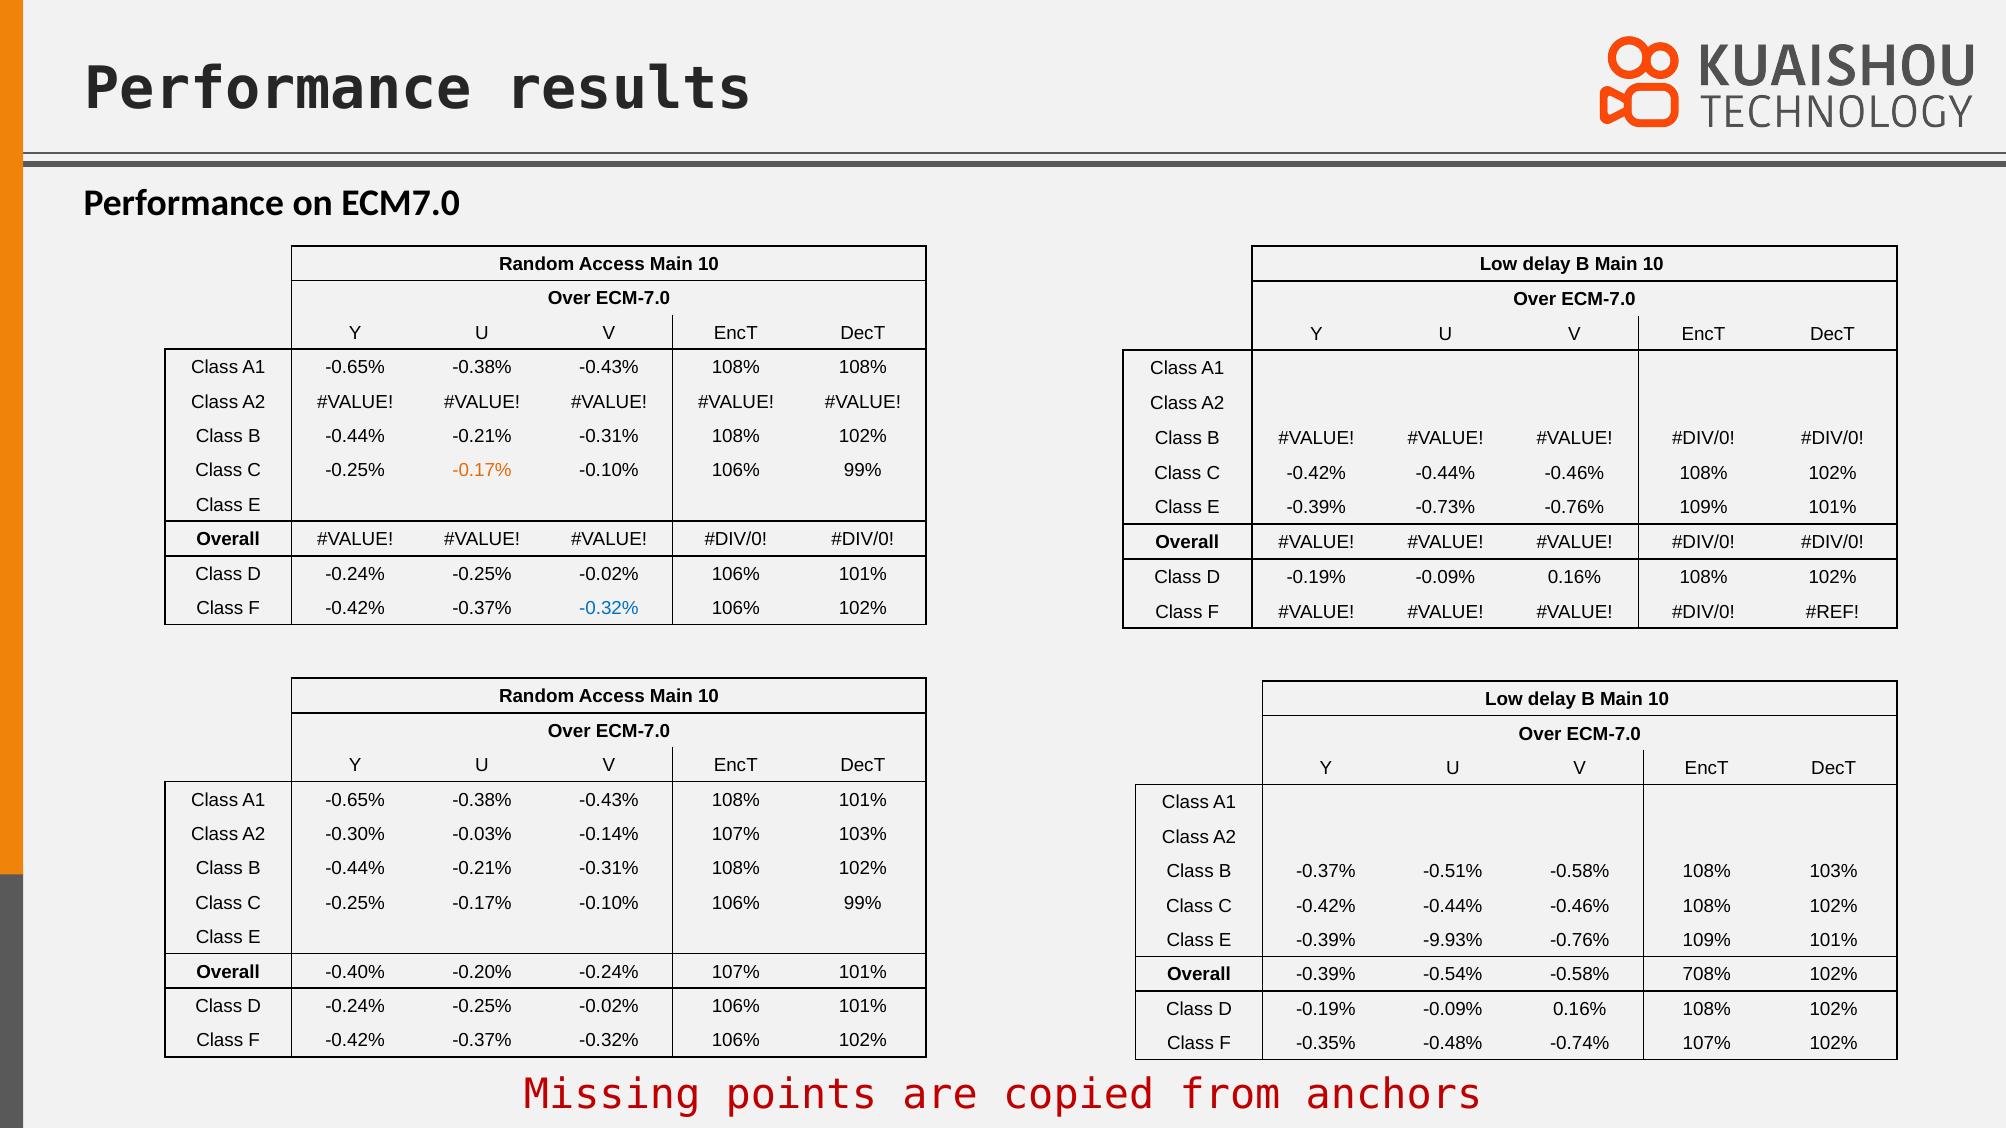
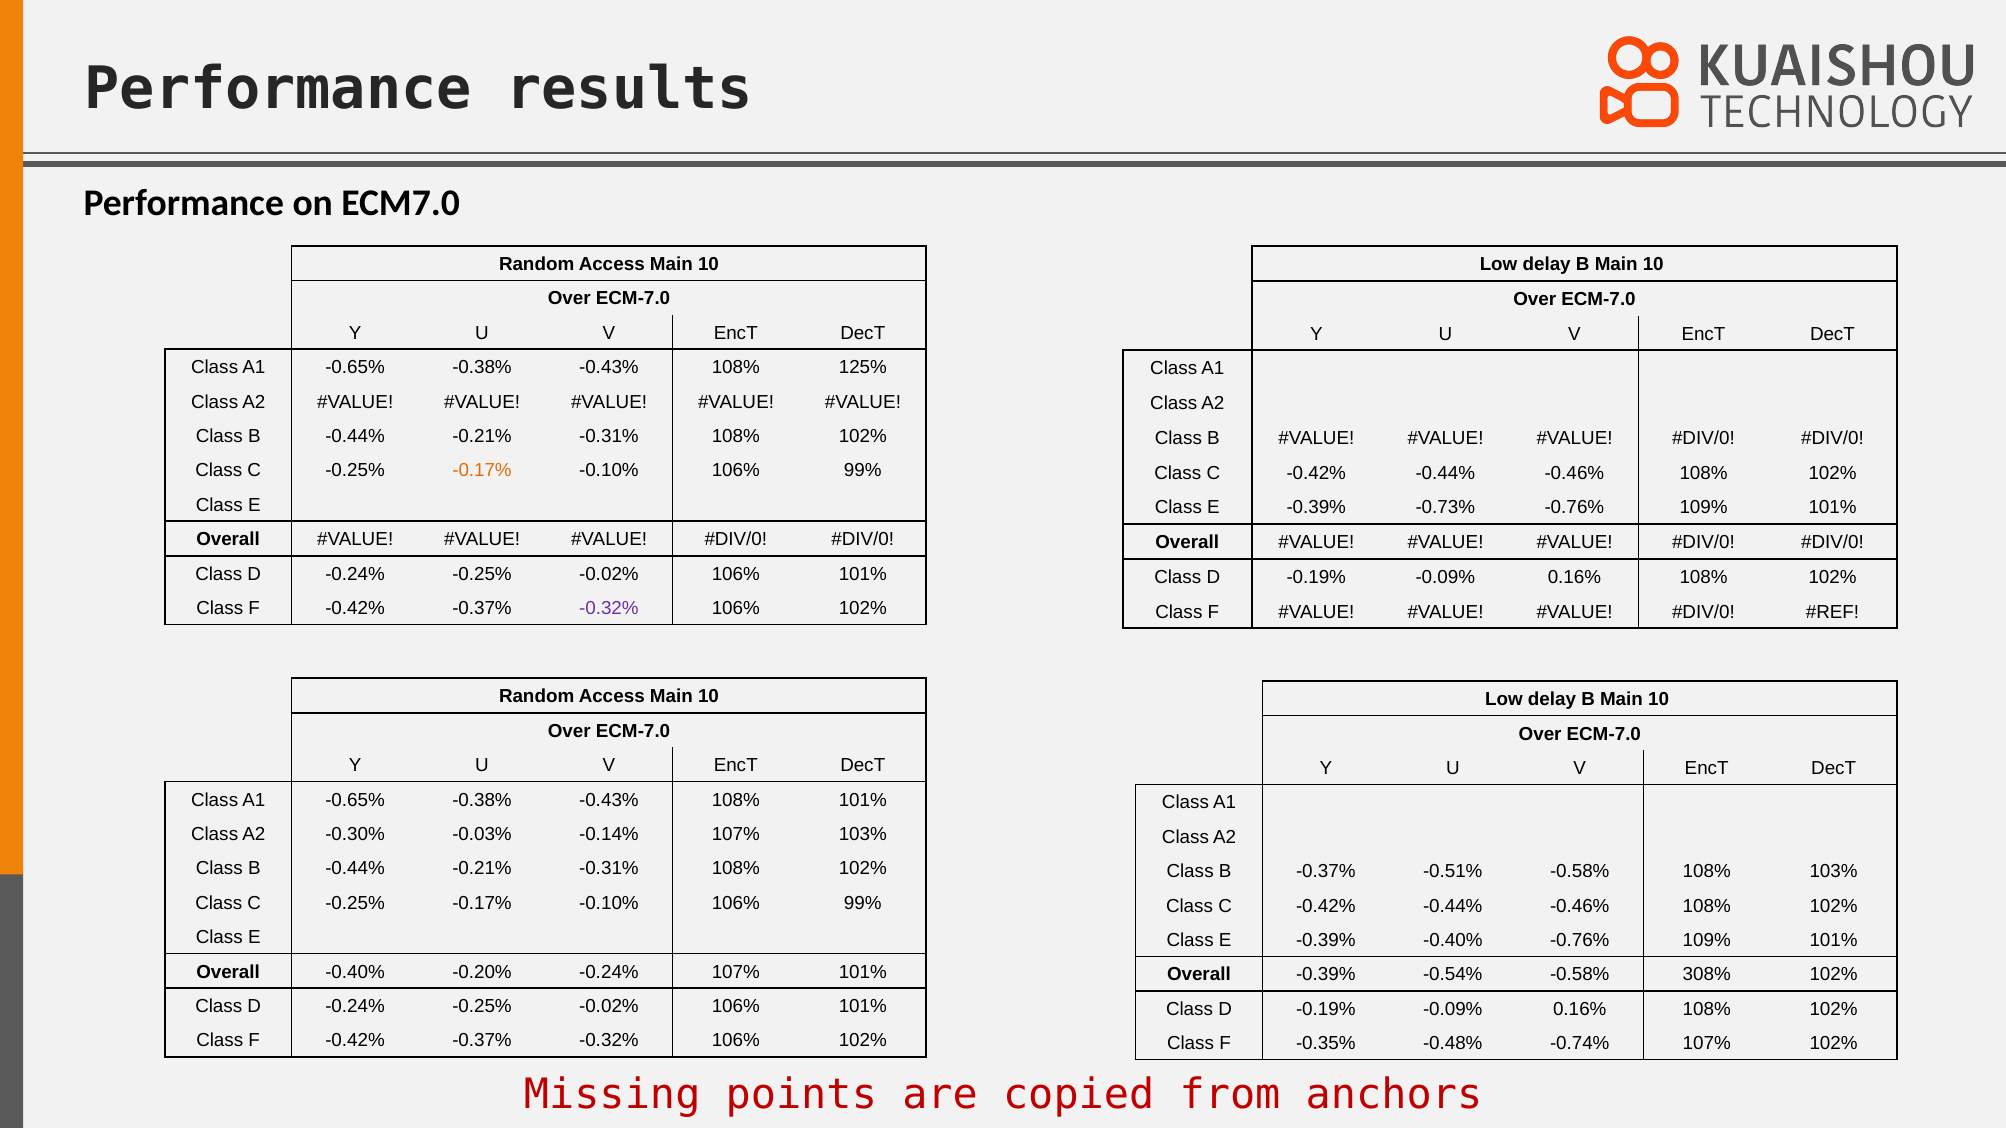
108% 108%: 108% -> 125% (863, 368)
-0.32% colour: blue -> purple (609, 608)
-0.39% -9.93%: -9.93% -> -0.40% (1453, 941)
708%: 708% -> 308% (1707, 975)
